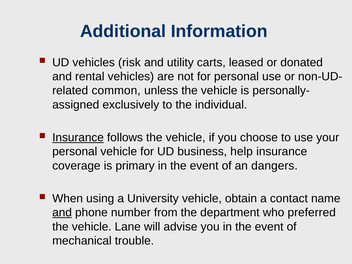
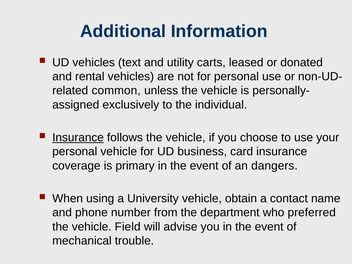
risk: risk -> text (130, 62)
help: help -> card (242, 152)
and underline: present -> none (62, 213)
Lane: Lane -> Field (128, 227)
